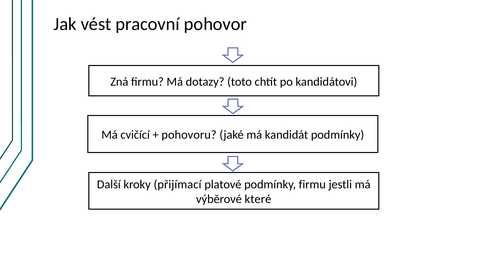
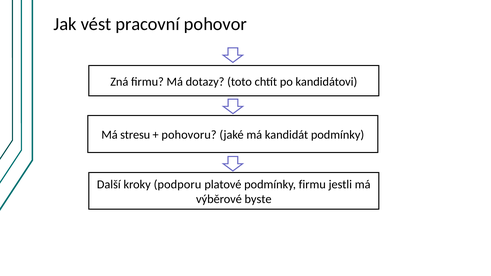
cvičící: cvičící -> stresu (135, 135)
přijímací: přijímací -> podporu (178, 185)
které: které -> byste (258, 199)
